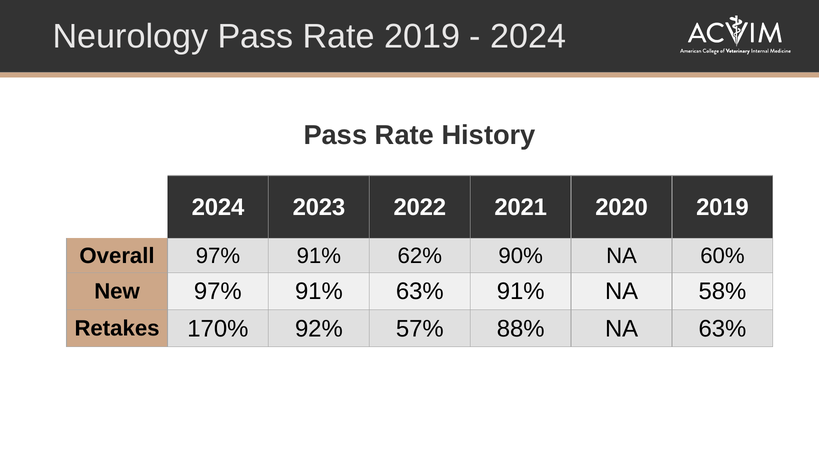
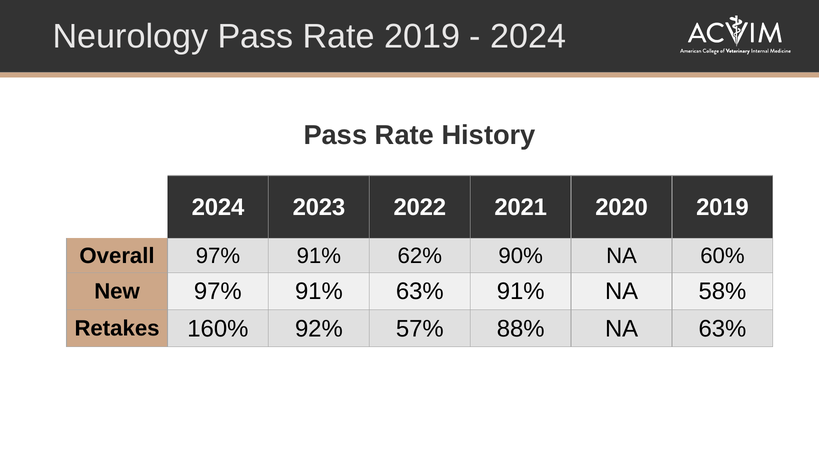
170%: 170% -> 160% (218, 328)
